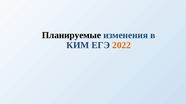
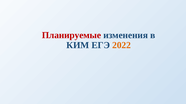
Планируемые colour: black -> red (71, 35)
